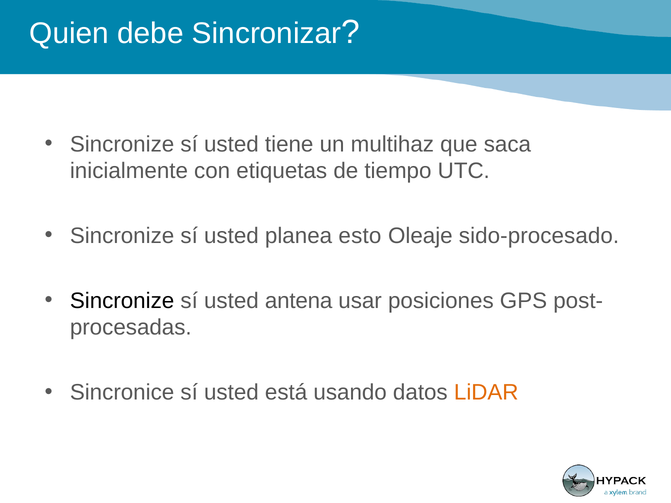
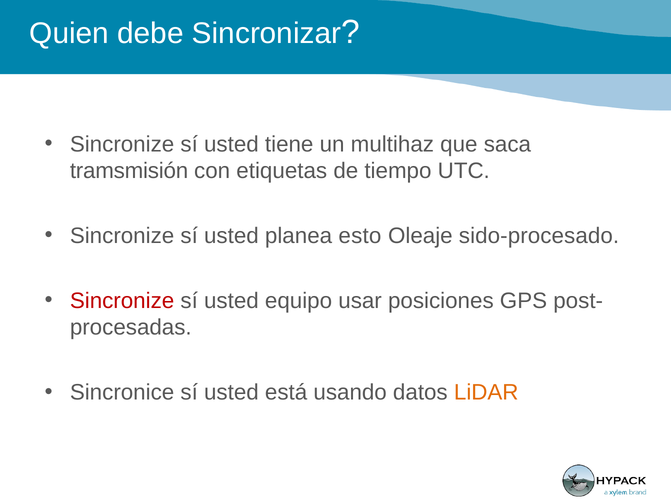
inicialmente: inicialmente -> tramsmisión (129, 171)
Sincronize colour: black -> red (122, 301)
antena: antena -> equipo (299, 301)
